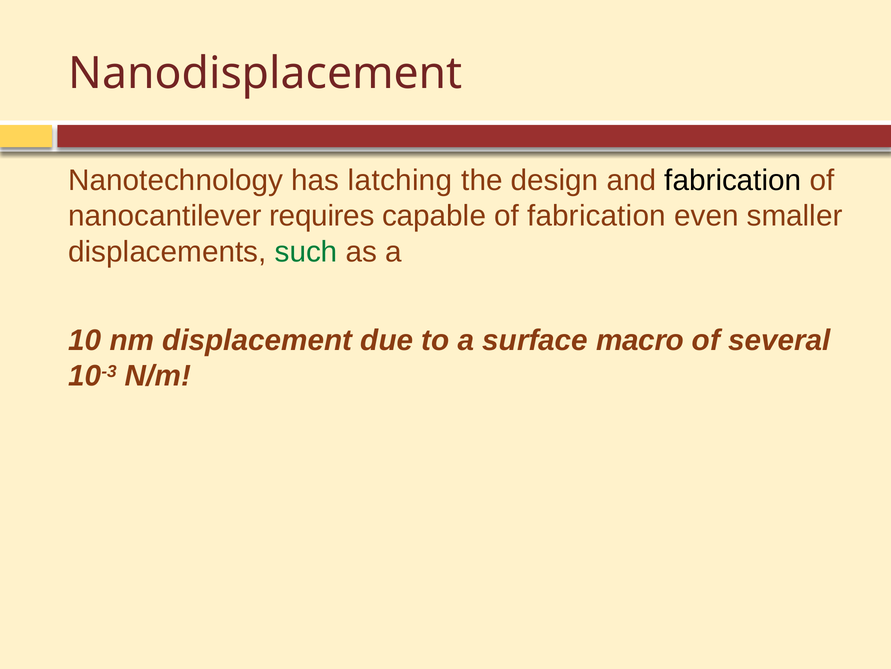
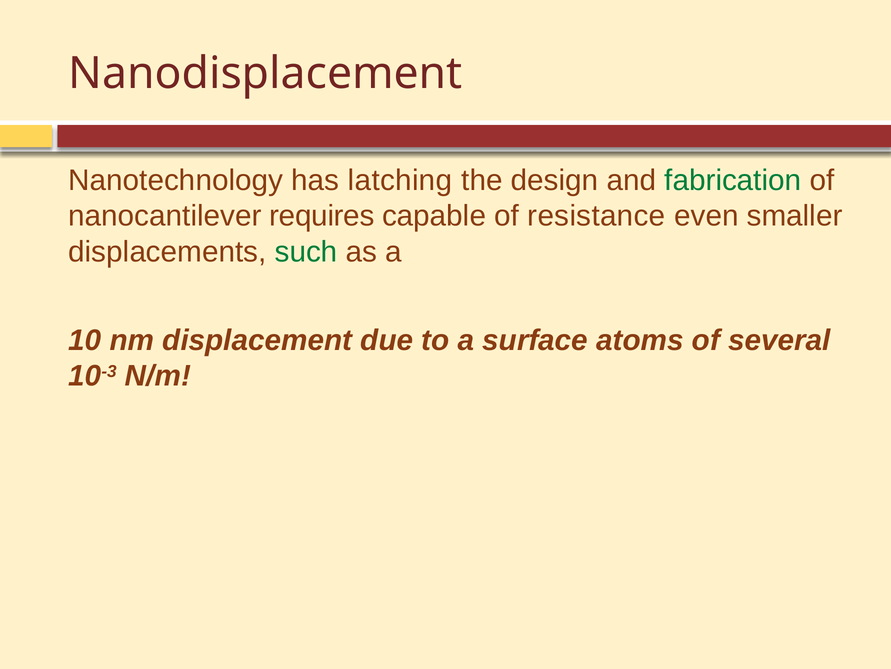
fabrication colour: black -> green (733, 180)
of fabrication: fabrication -> resistance (596, 216)
macro: macro -> atoms (640, 340)
